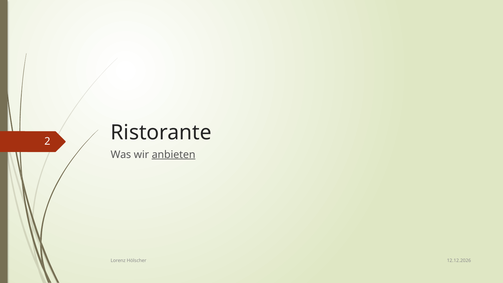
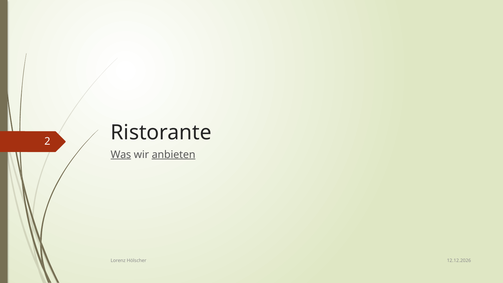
Was underline: none -> present (121, 155)
